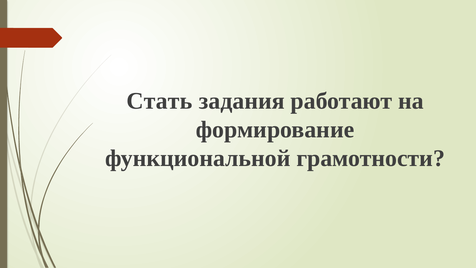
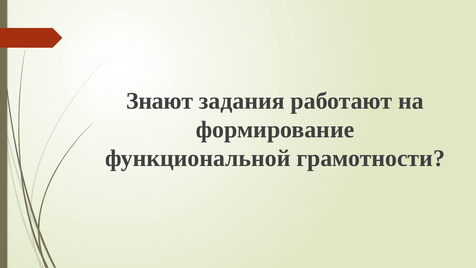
Стать: Стать -> Знают (160, 101)
